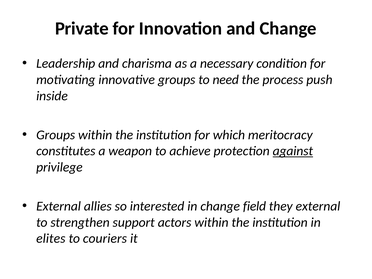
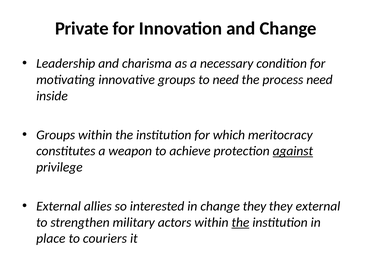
process push: push -> need (319, 80)
change field: field -> they (254, 206)
support: support -> military (134, 222)
the underline: none -> present (240, 222)
elites: elites -> place (51, 238)
